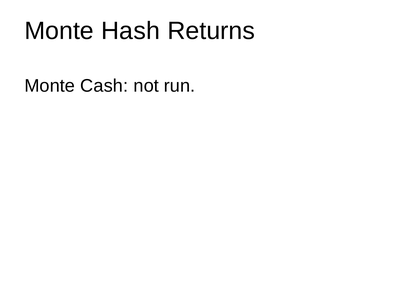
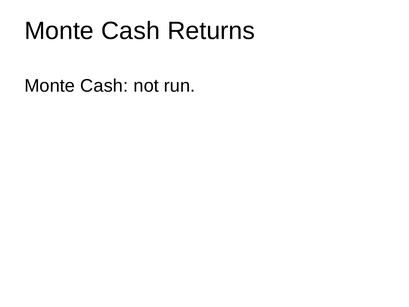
Hash: Hash -> Cash (131, 31)
